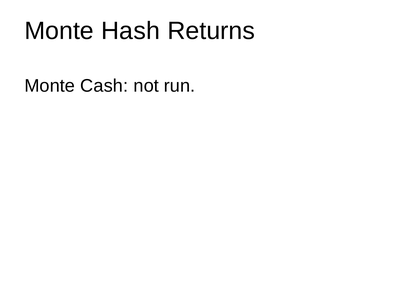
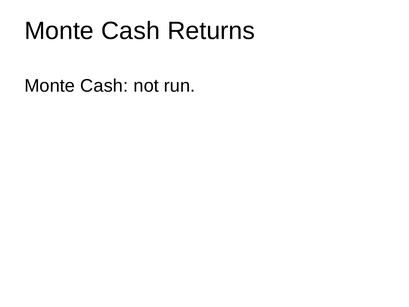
Hash: Hash -> Cash (131, 31)
